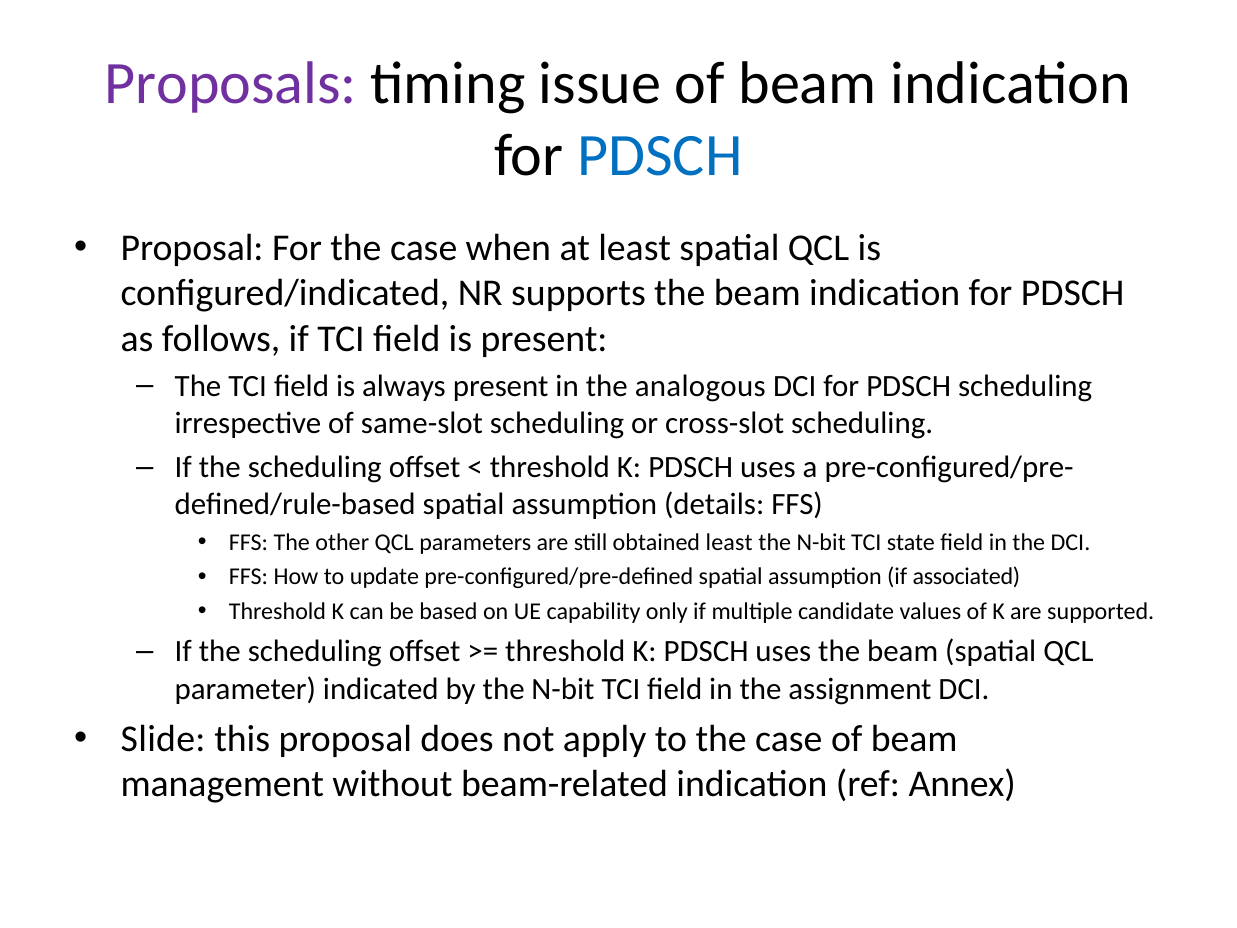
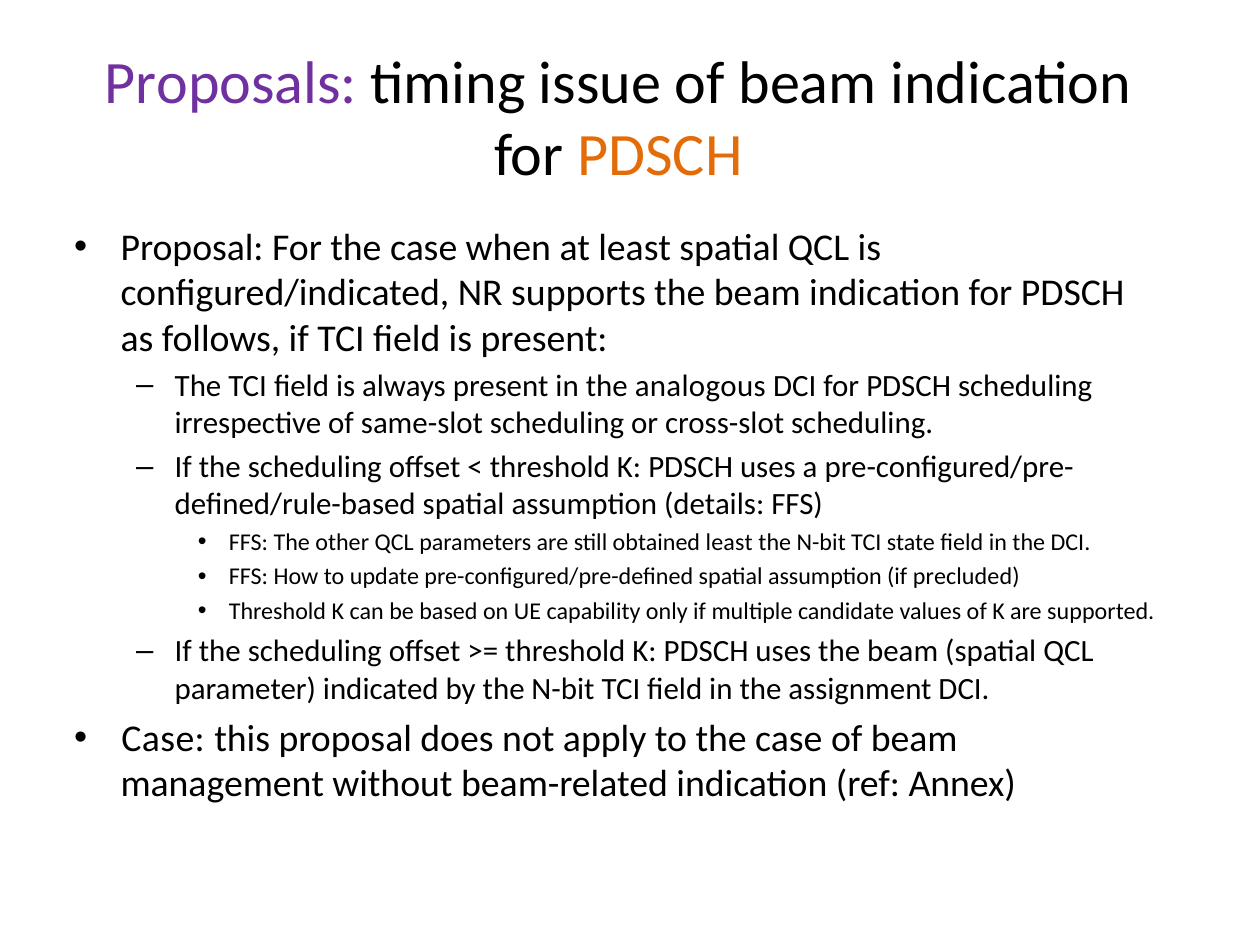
PDSCH colour: blue -> orange (660, 156)
associated: associated -> precluded (966, 577)
Slide: Slide -> Case (163, 739)
